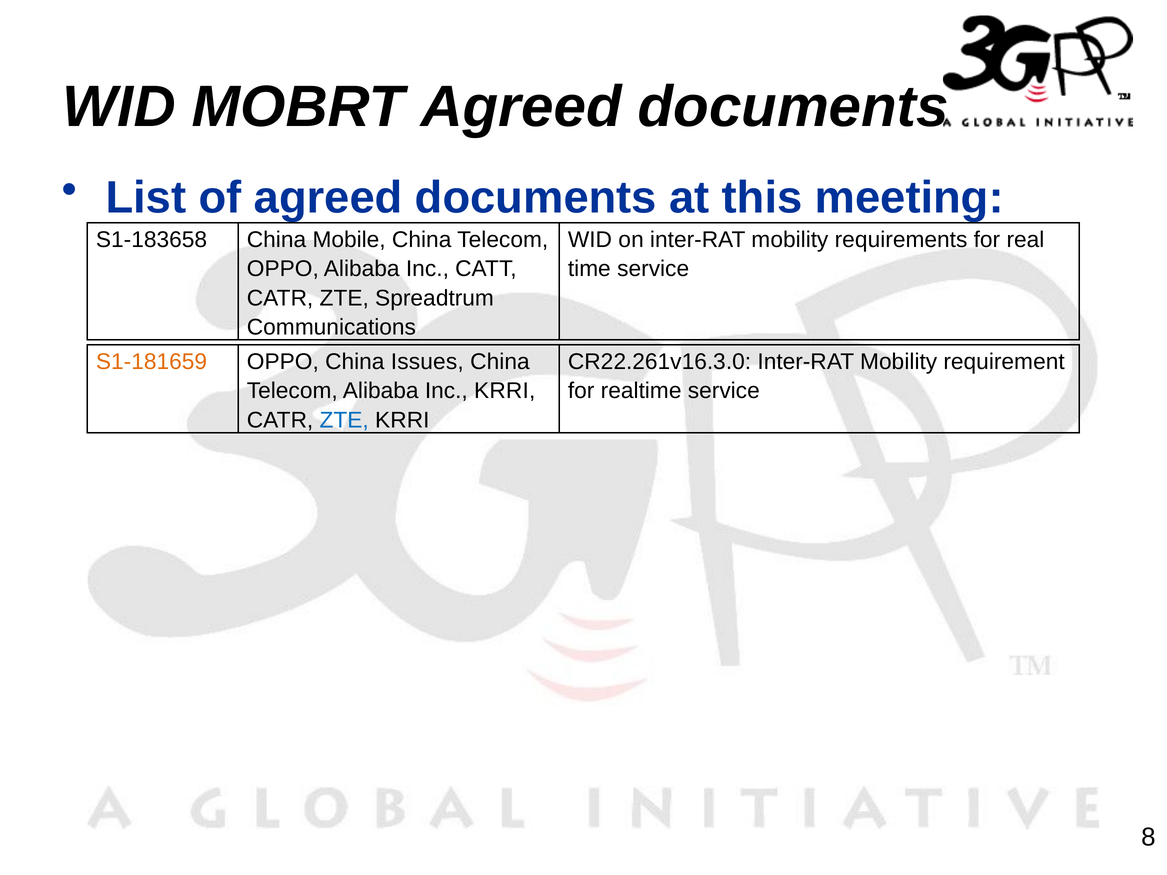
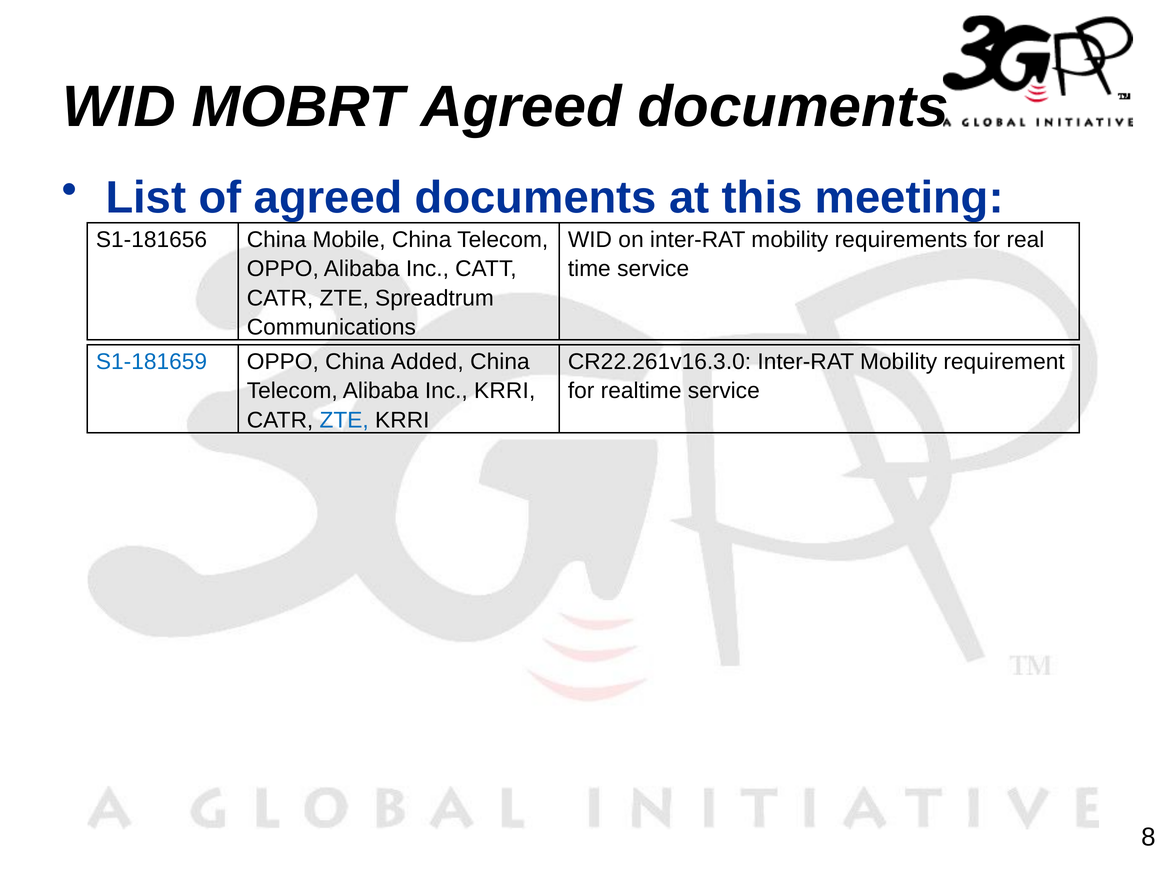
S1-183658: S1-183658 -> S1-181656 (152, 240)
S1-181659 colour: orange -> blue (152, 362)
Issues: Issues -> Added (427, 362)
